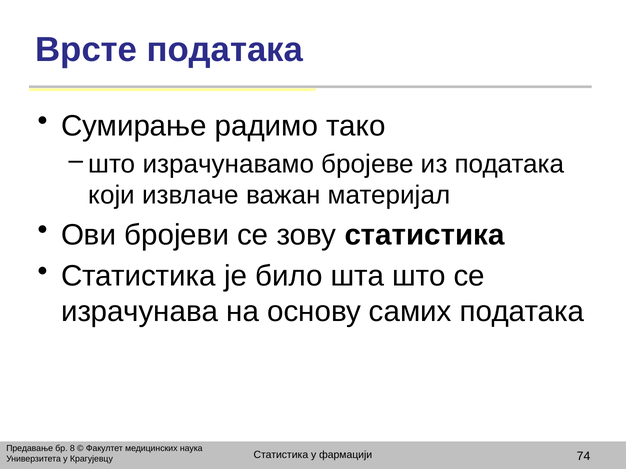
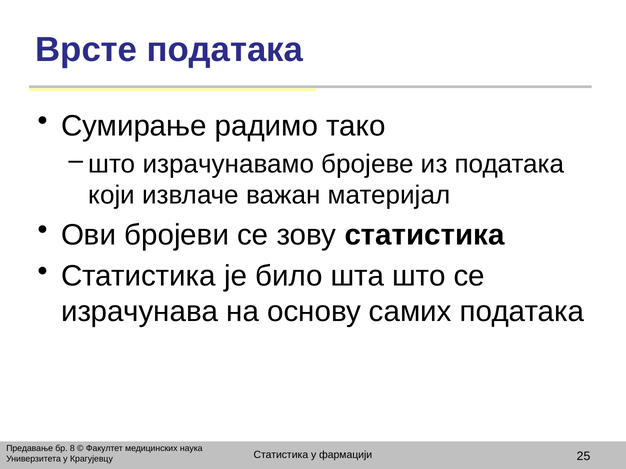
74: 74 -> 25 (584, 457)
